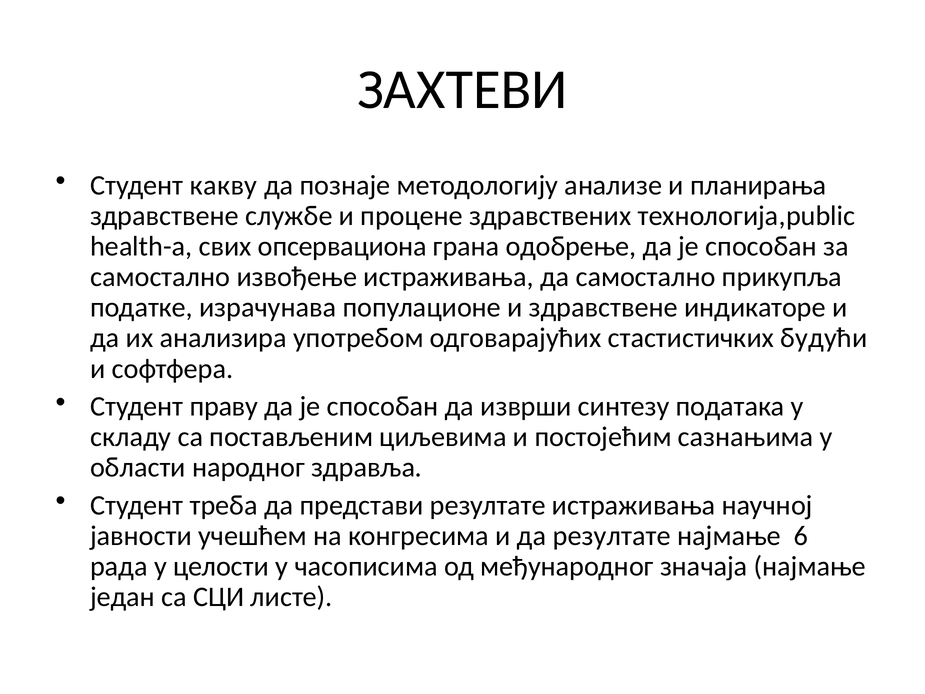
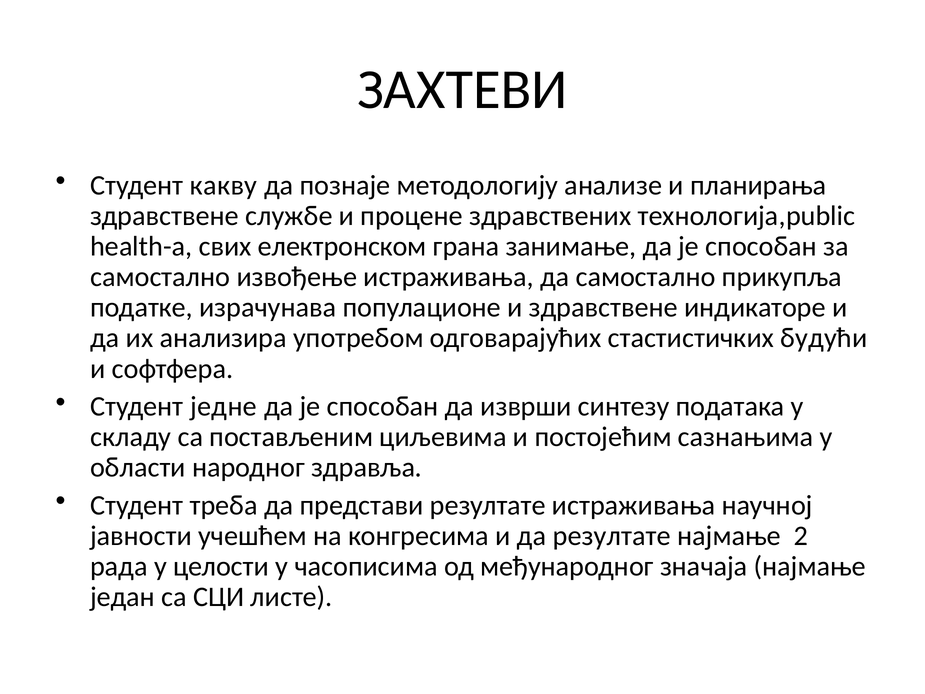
опсервациона: опсервациона -> електронском (342, 246)
одобрење: одобрење -> занимање (571, 246)
праву: праву -> једне (224, 406)
6: 6 -> 2 (801, 536)
